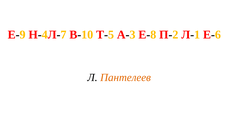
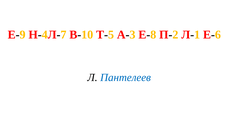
Пантелеев colour: orange -> blue (126, 77)
